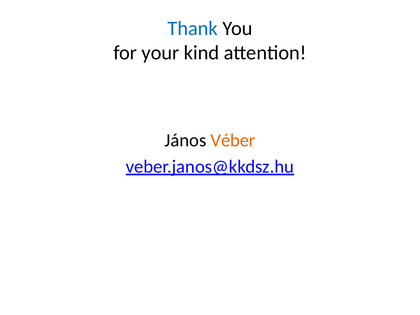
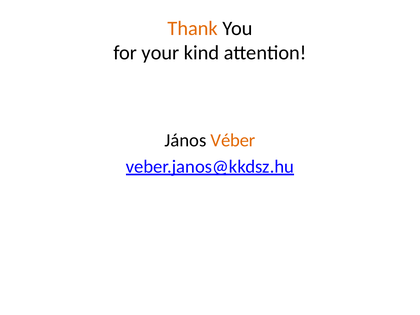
Thank colour: blue -> orange (193, 28)
